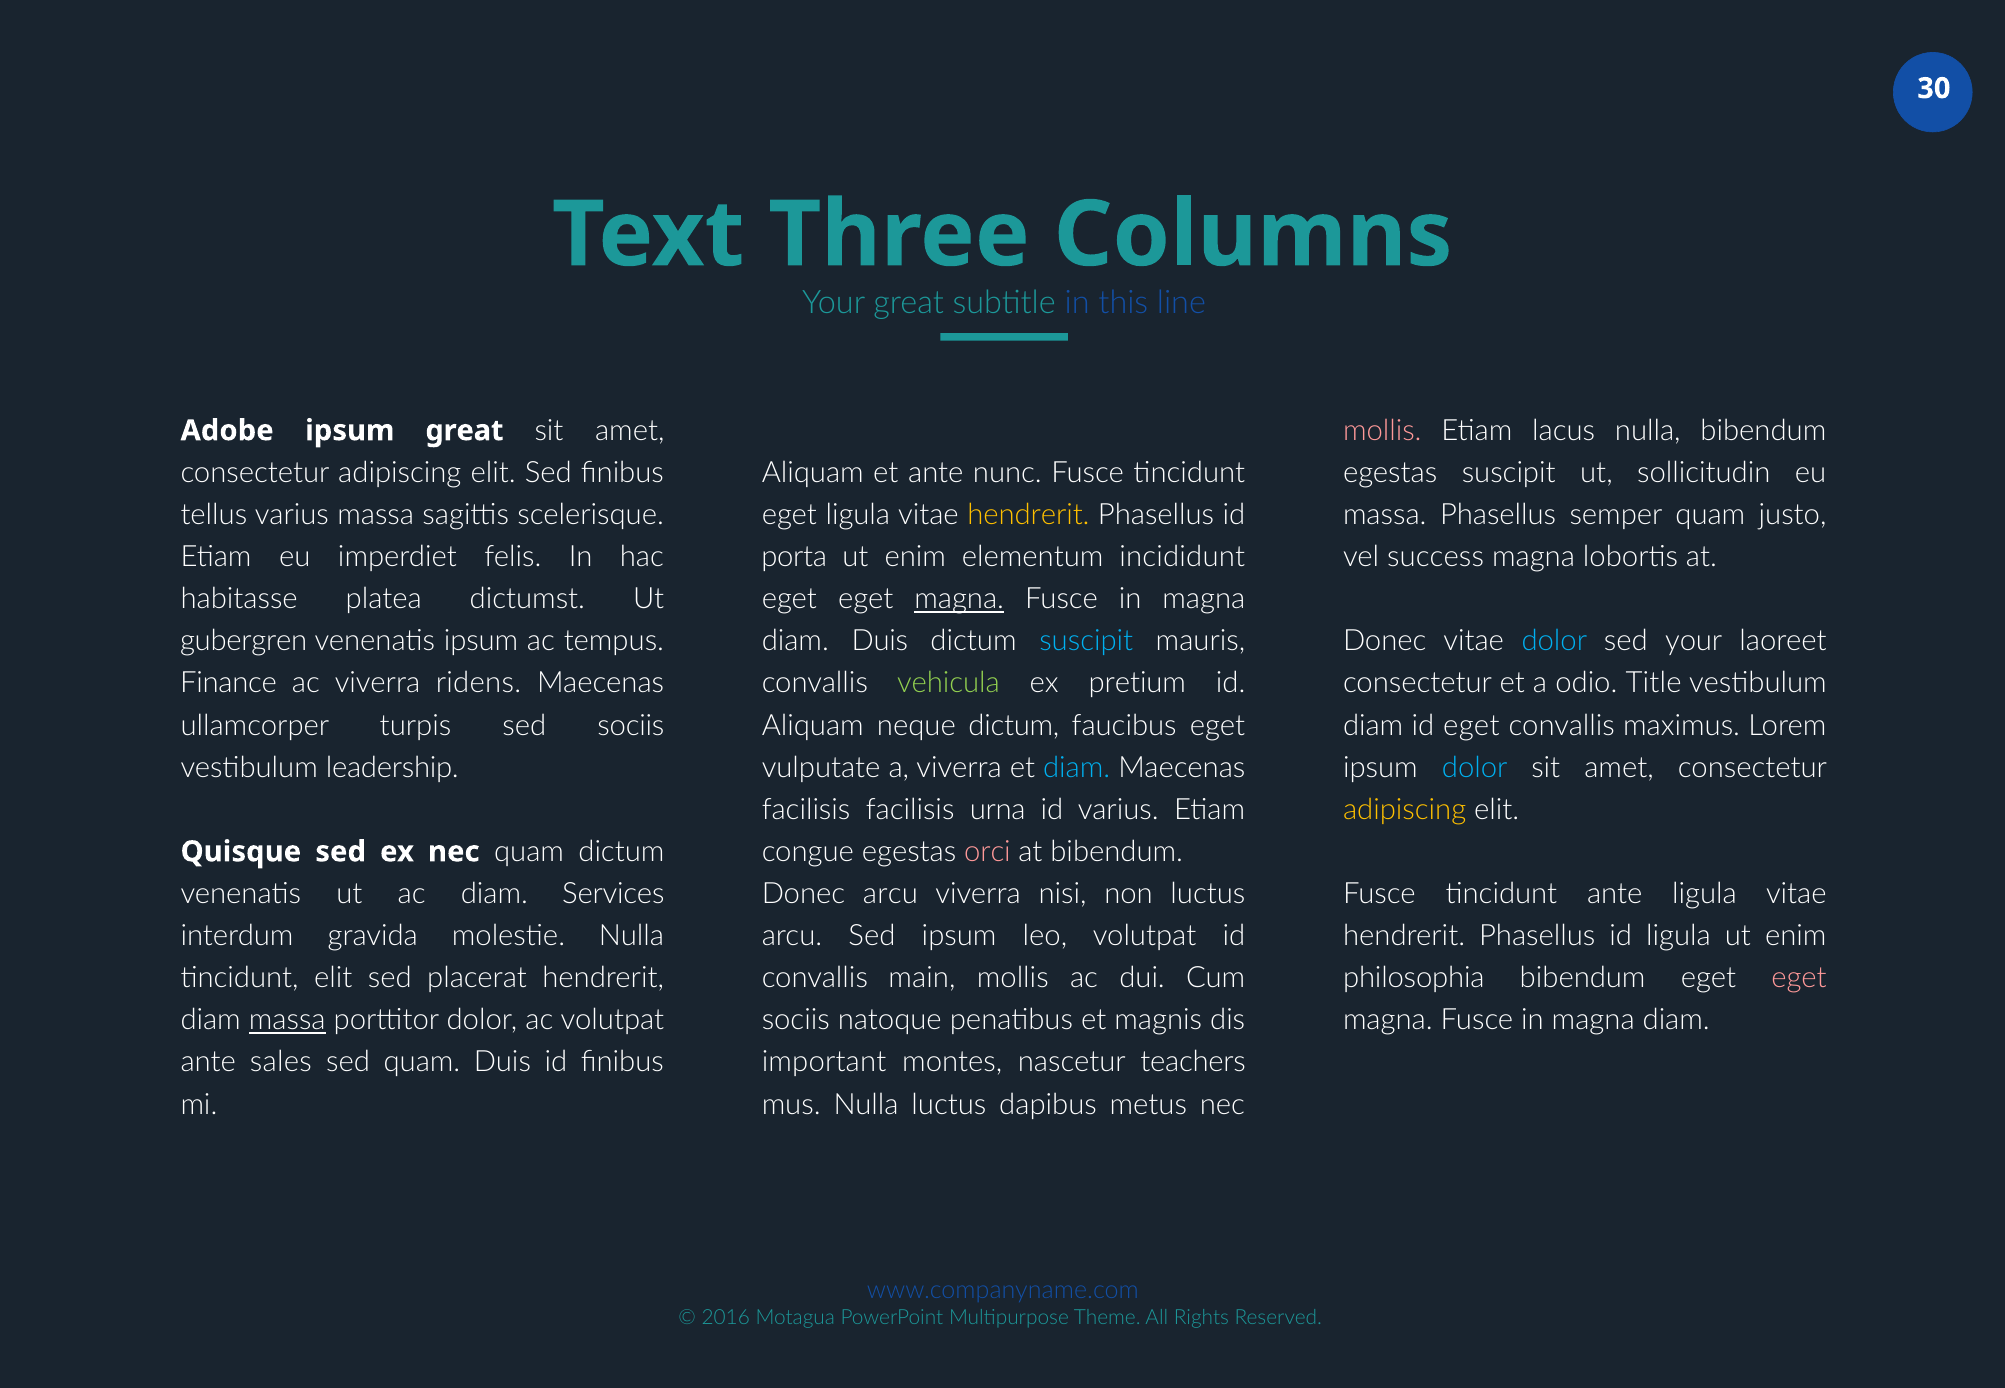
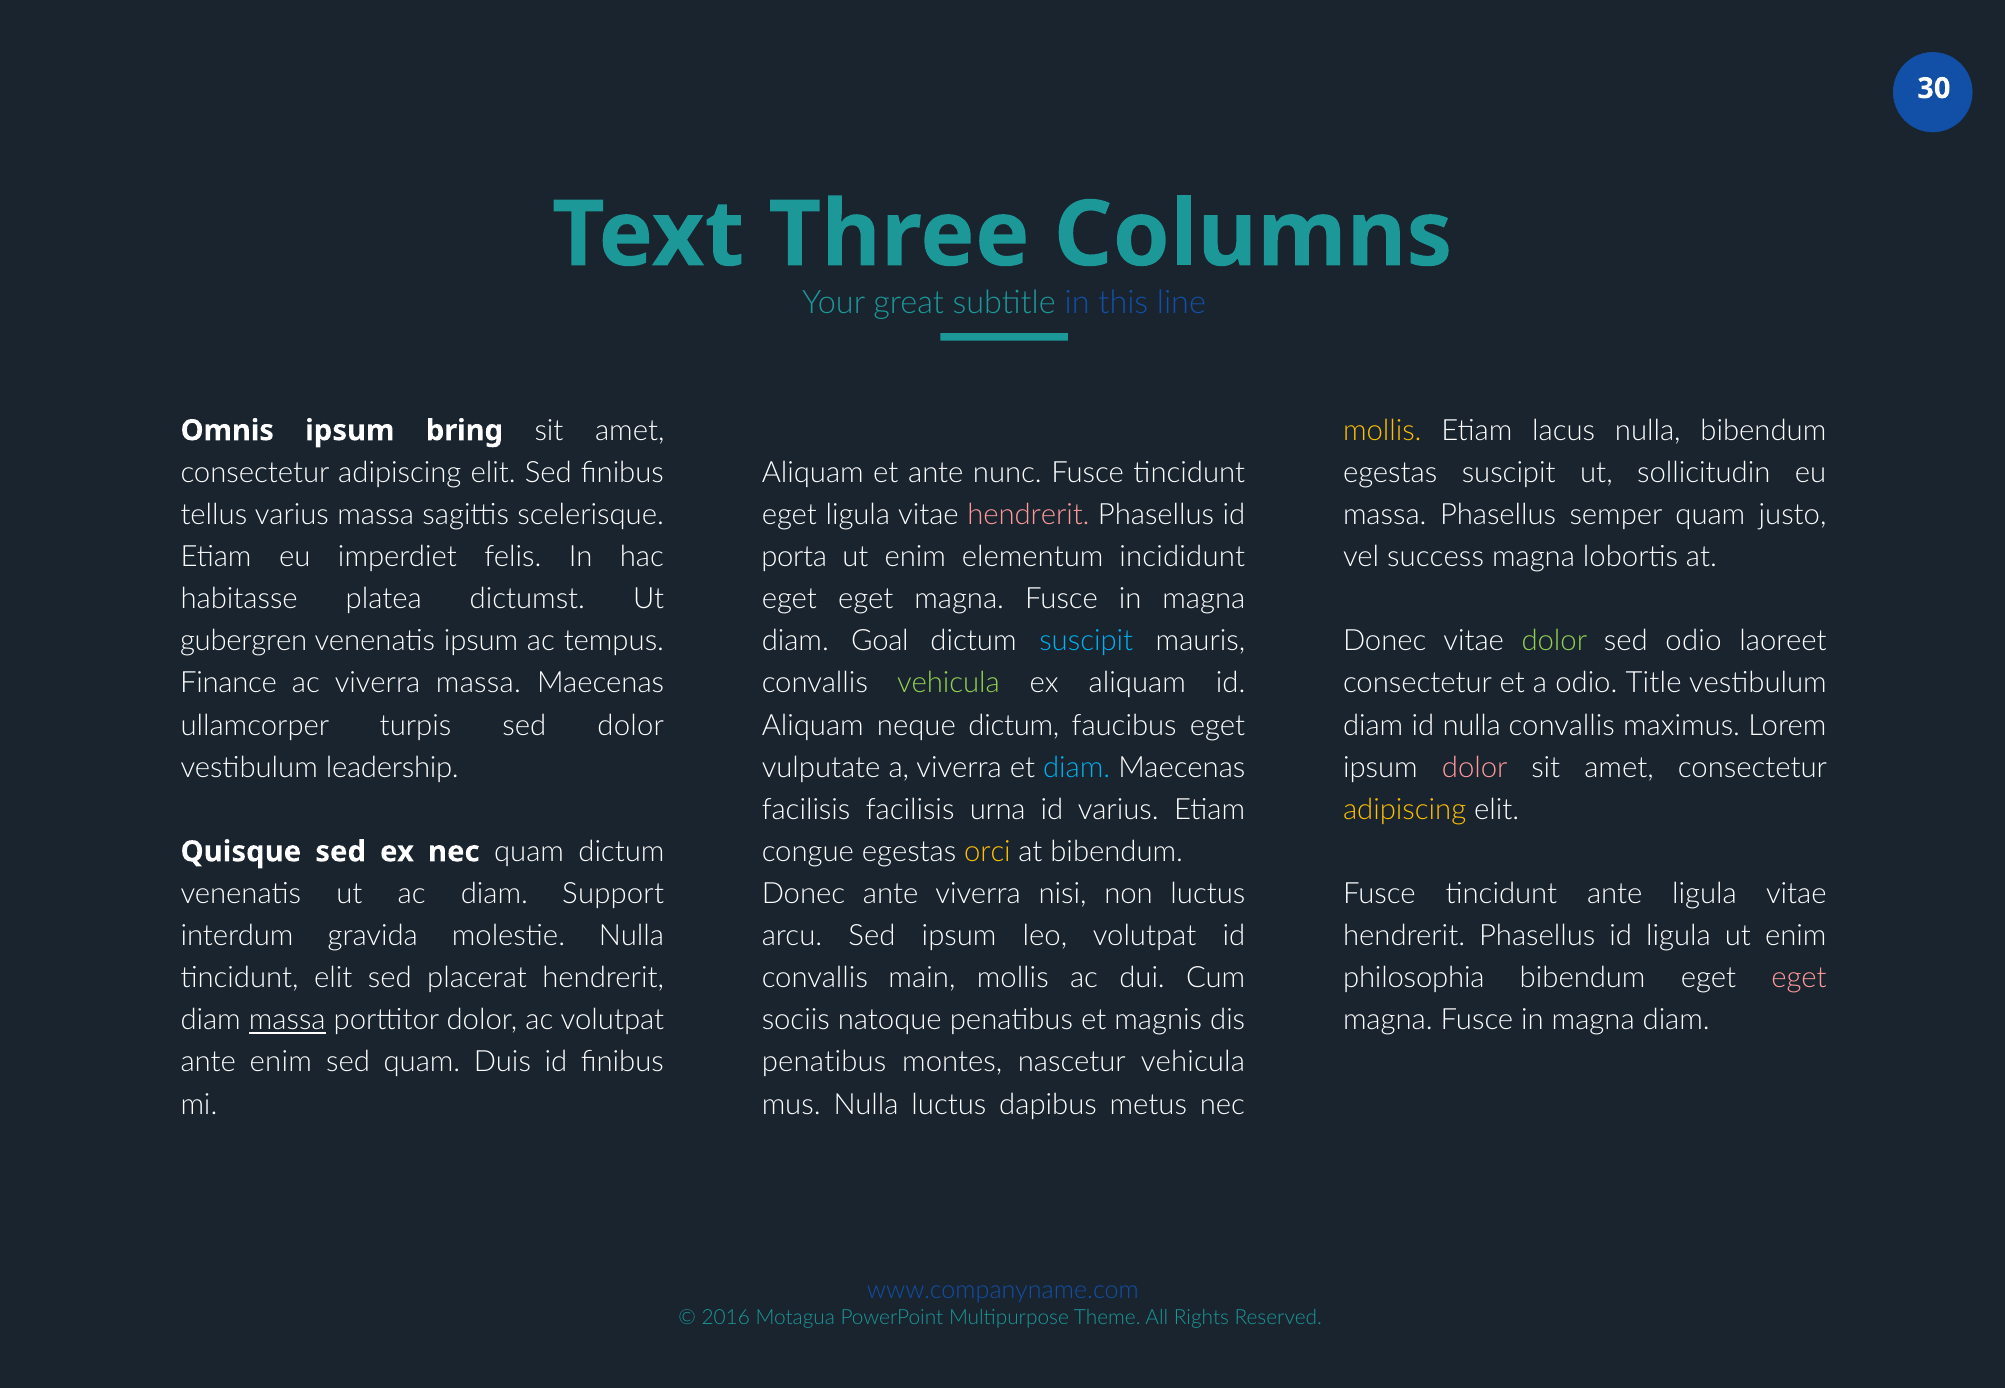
mollis colour: pink -> yellow (1382, 431)
Adobe: Adobe -> Omnis (227, 431)
ipsum great: great -> bring (464, 431)
hendrerit colour: yellow -> pink (1028, 515)
magna underline: present -> none (959, 599)
diam Duis: Duis -> Goal (880, 641)
dolor colour: light blue -> light green (1554, 641)
sed your: your -> odio (1694, 641)
viverra ridens: ridens -> massa (478, 683)
ex pretium: pretium -> aliquam (1137, 683)
sed sociis: sociis -> dolor (631, 725)
id eget: eget -> nulla (1472, 725)
dolor colour: light blue -> pink (1475, 768)
orci colour: pink -> yellow (987, 852)
Services: Services -> Support (613, 894)
Donec arcu: arcu -> ante (891, 894)
ante sales: sales -> enim (281, 1062)
important: important -> penatibus (824, 1062)
nascetur teachers: teachers -> vehicula (1193, 1062)
